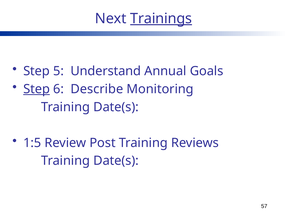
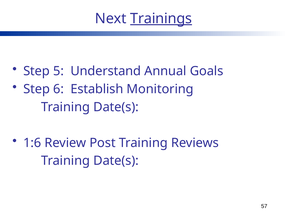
Step underline: present -> none (37, 89)
Describe: Describe -> Establish (97, 89)
1:5: 1:5 -> 1:6 (32, 142)
